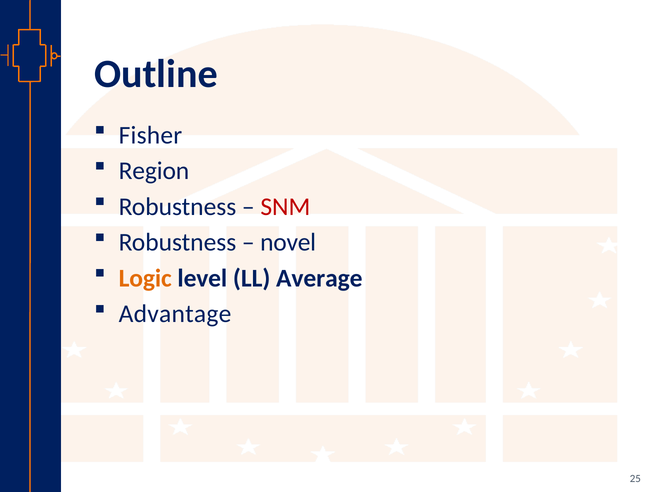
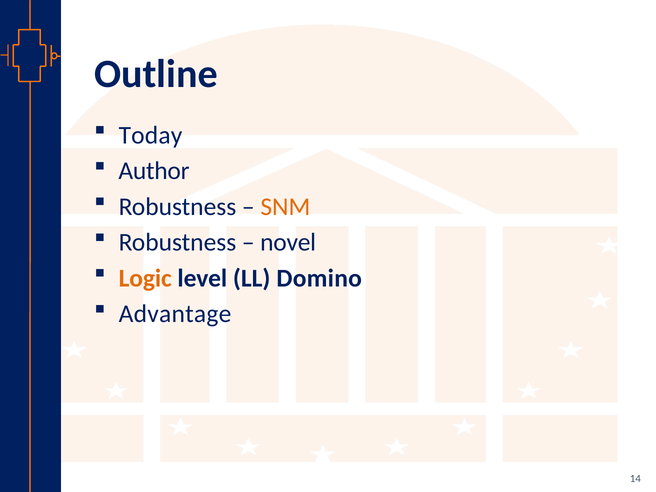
Fisher: Fisher -> Today (150, 135)
Region: Region -> Author (154, 171)
SNM colour: red -> orange (285, 207)
Average: Average -> Domino (319, 278)
25: 25 -> 14 (635, 478)
